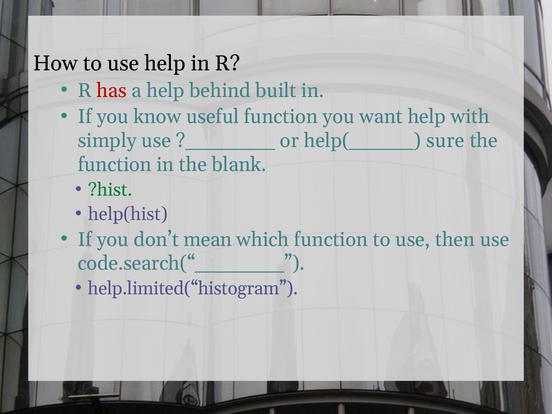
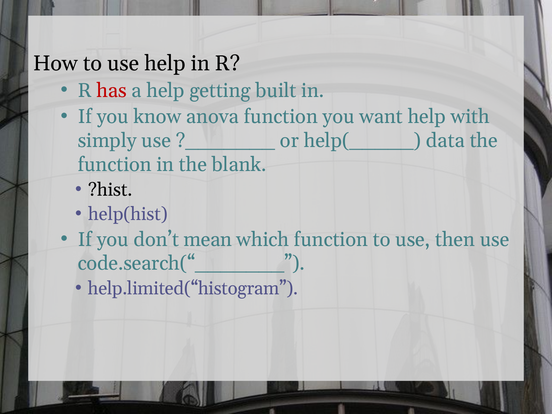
behind: behind -> getting (220, 90)
useful: useful -> anova (213, 117)
sure: sure -> data (445, 141)
?hist colour: green -> black (110, 190)
